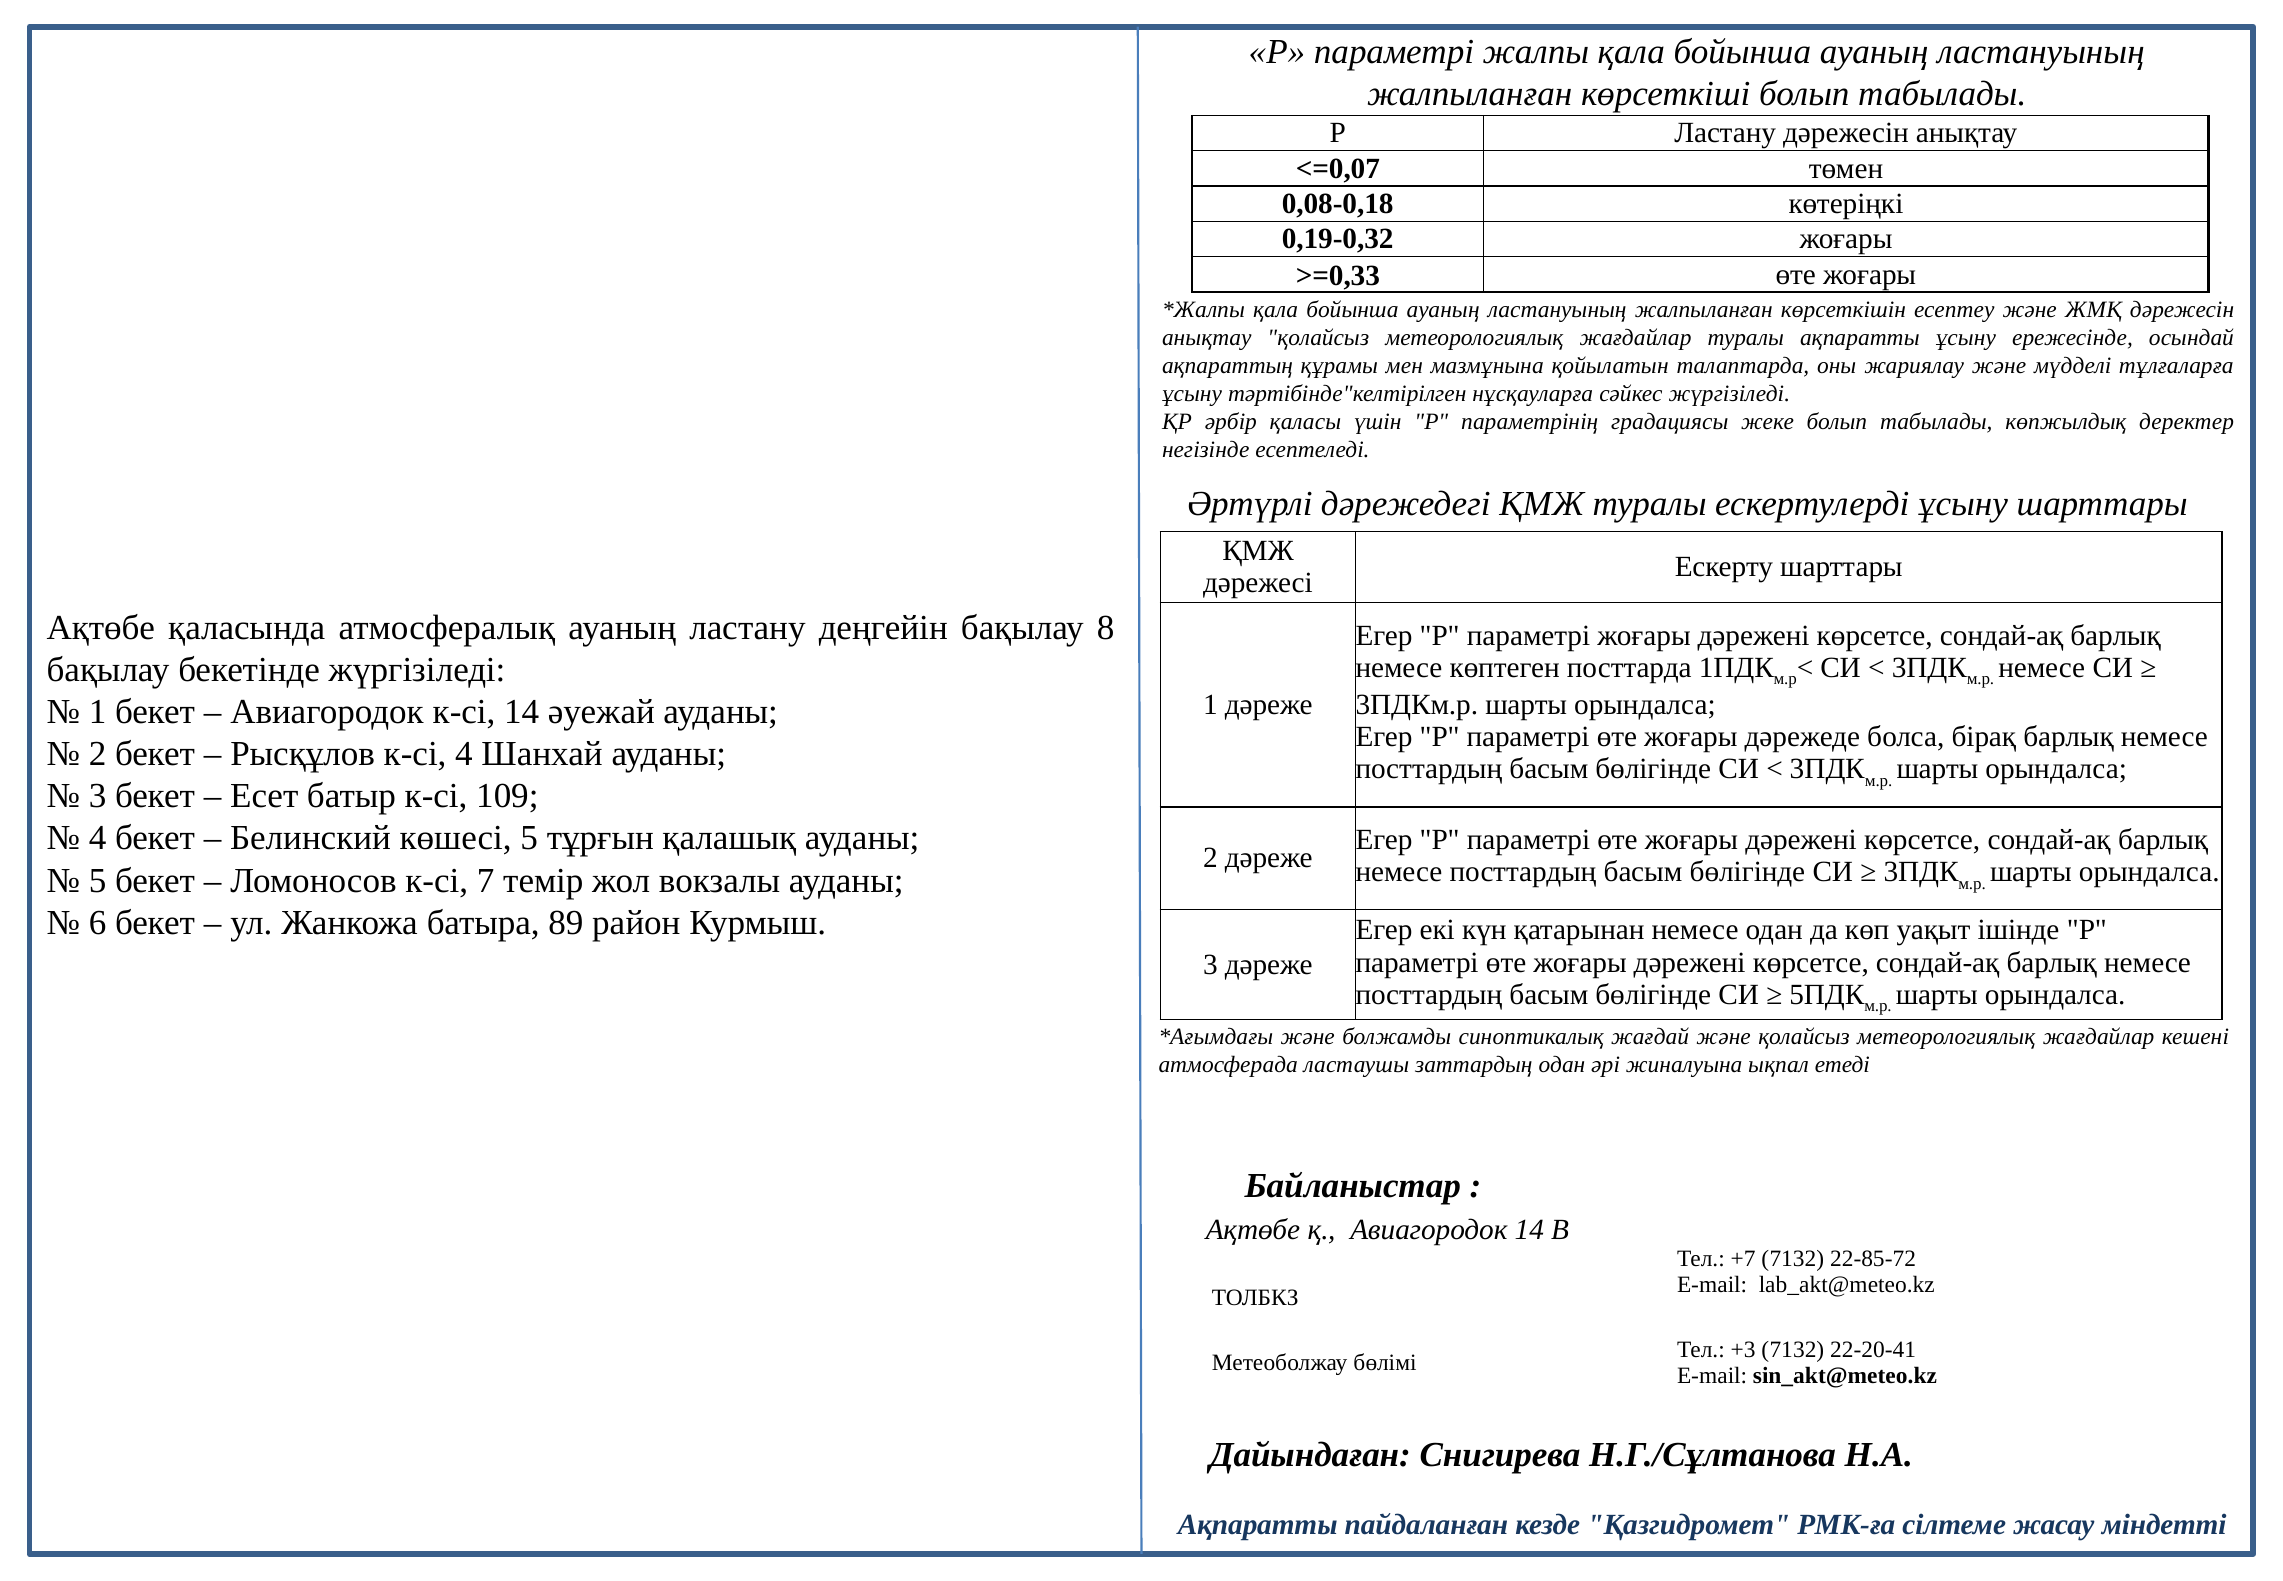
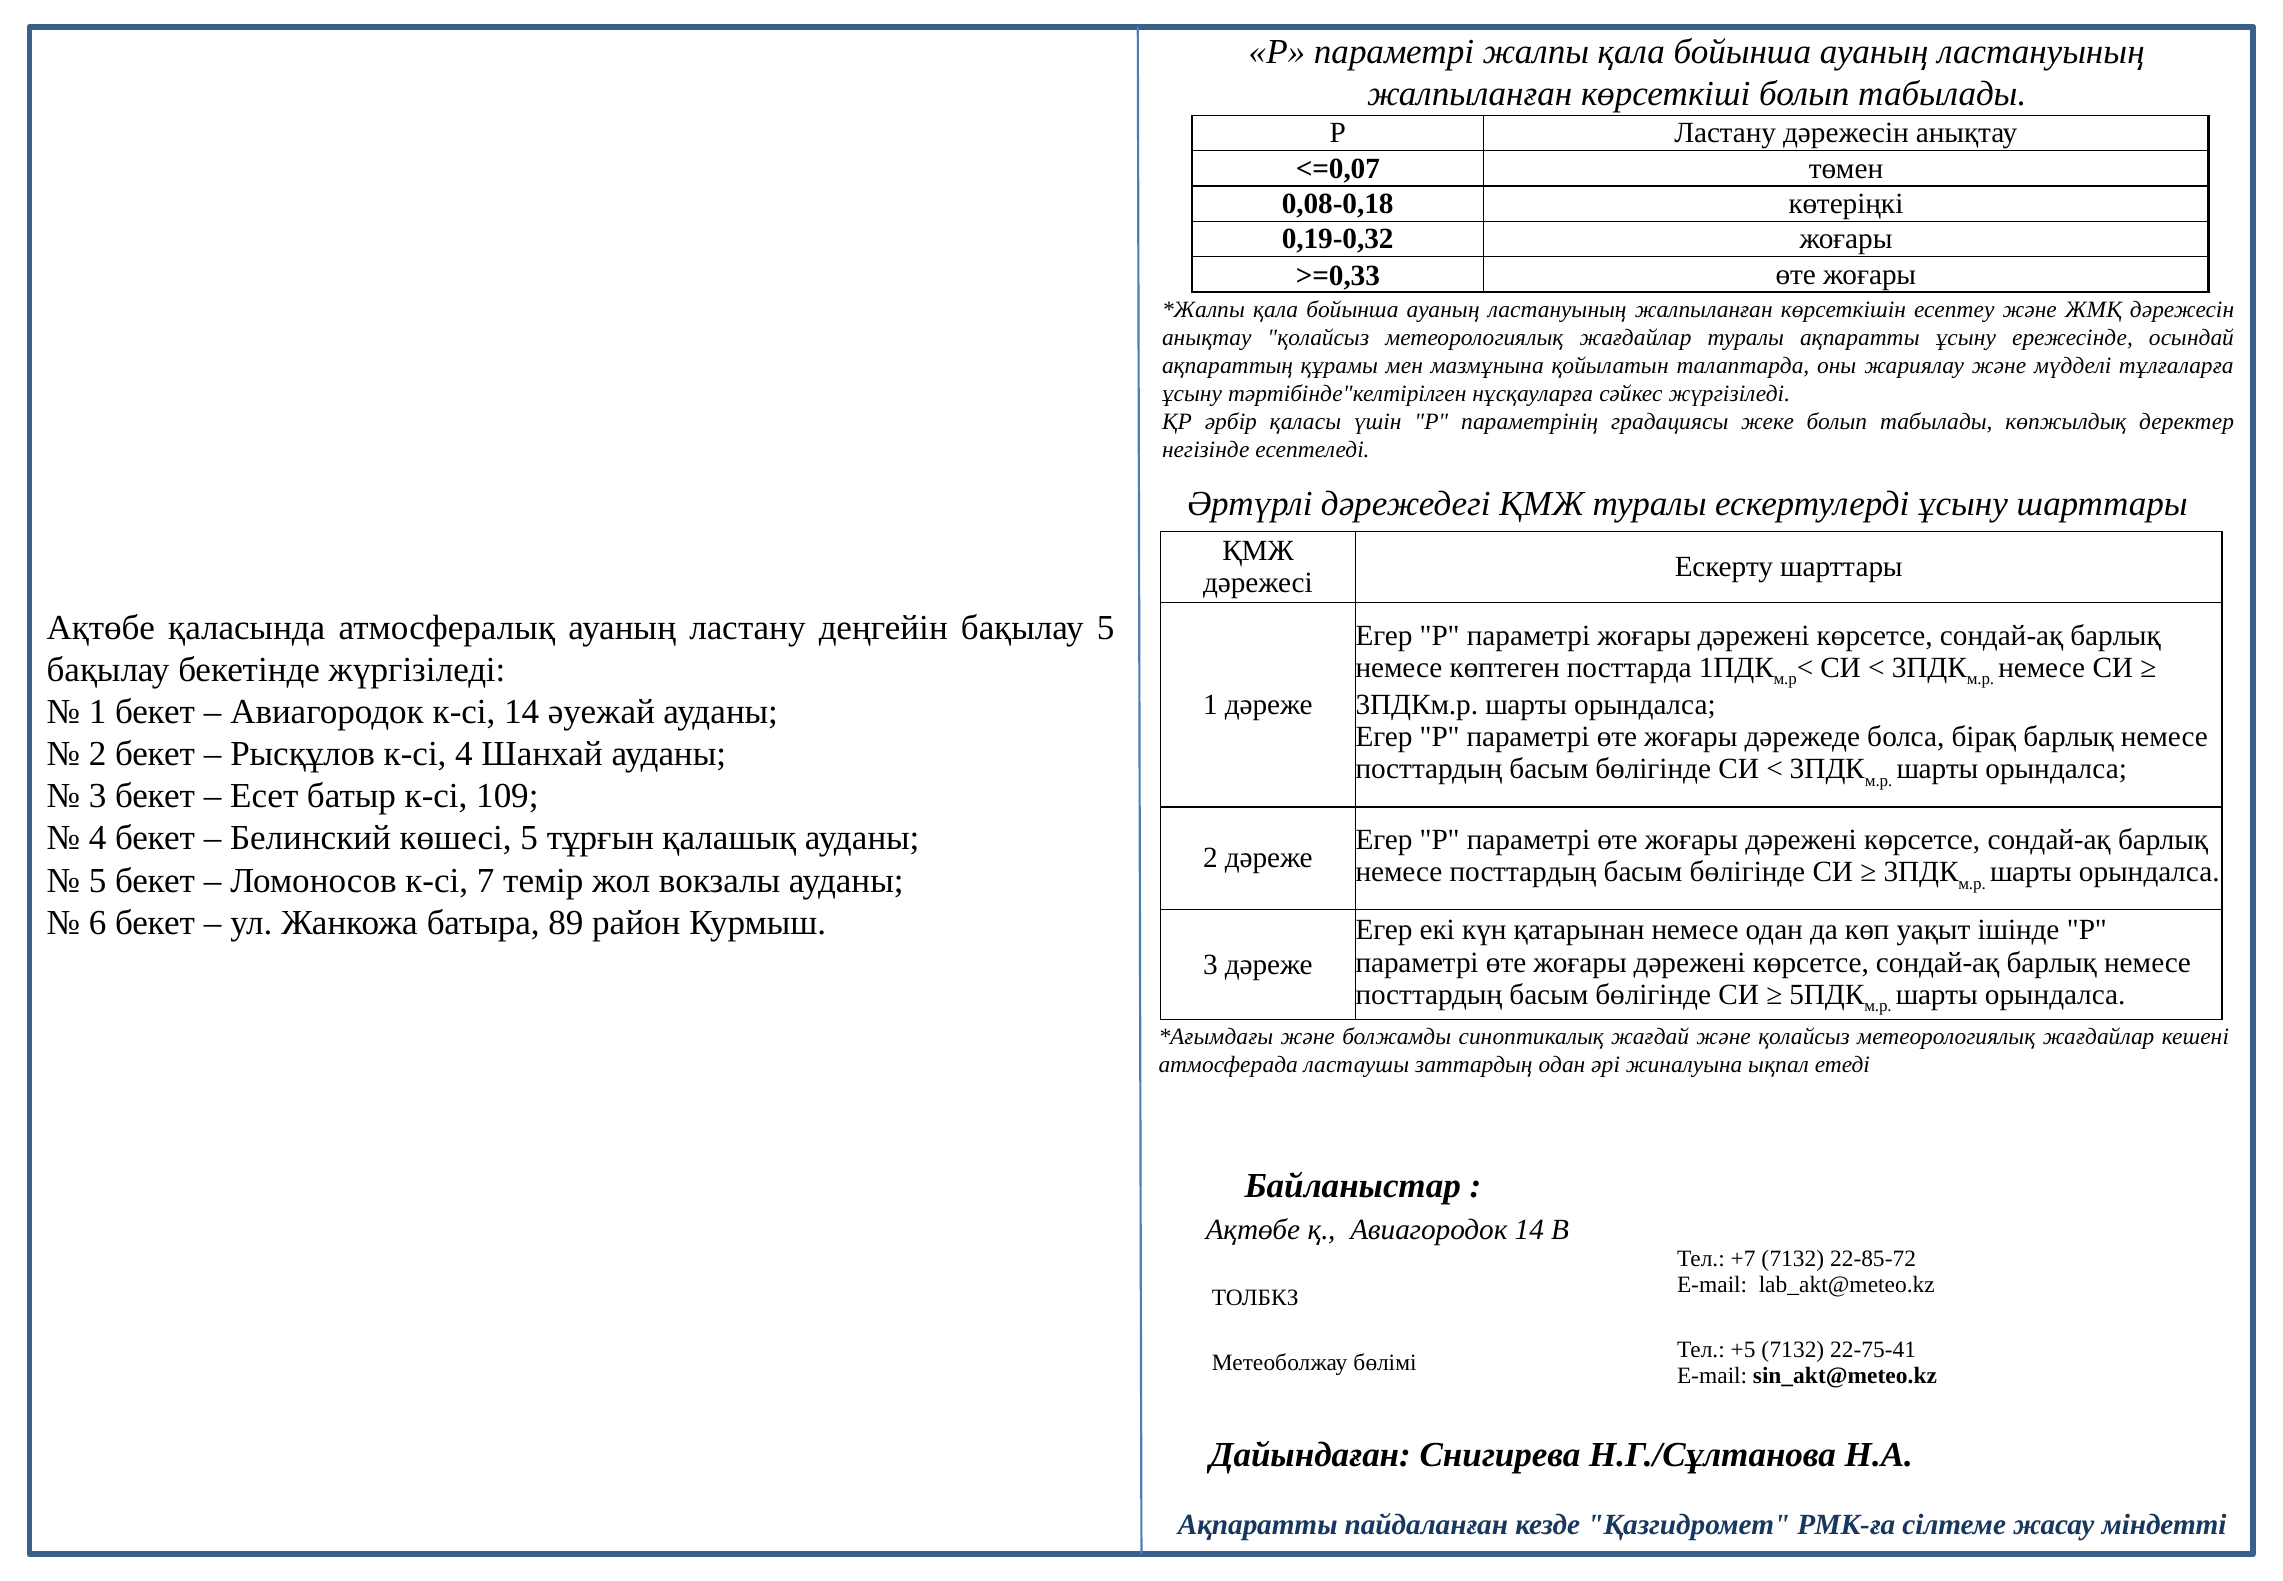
бақылау 8: 8 -> 5 (1106, 627)
+3: +3 -> +5 (1743, 1350)
22-20-41: 22-20-41 -> 22-75-41 (1873, 1350)
